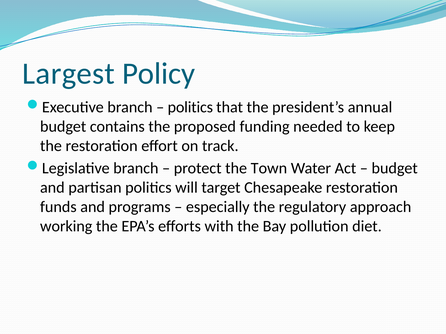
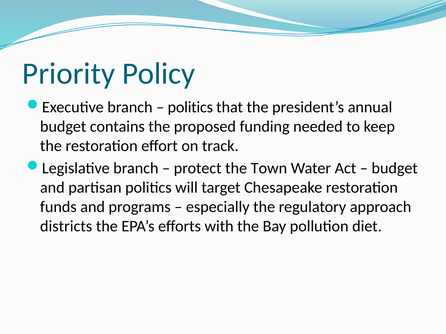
Largest: Largest -> Priority (69, 74)
working: working -> districts (66, 226)
